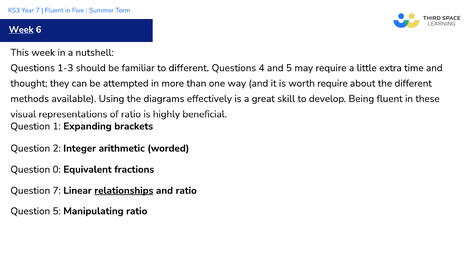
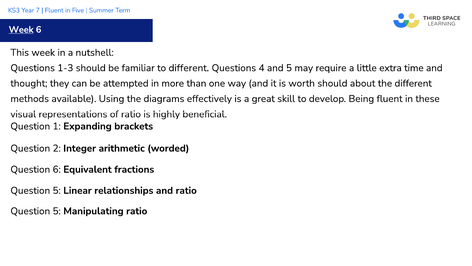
worth require: require -> should (332, 83)
Question 0: 0 -> 6 (57, 169)
7: 7 -> 5 (57, 190)
relationships underline: present -> none (124, 190)
